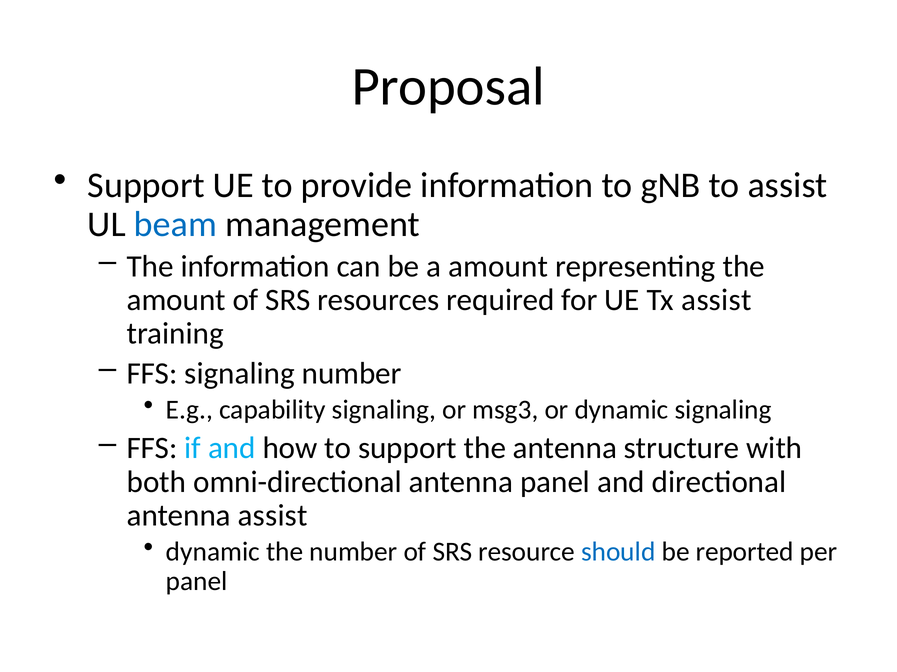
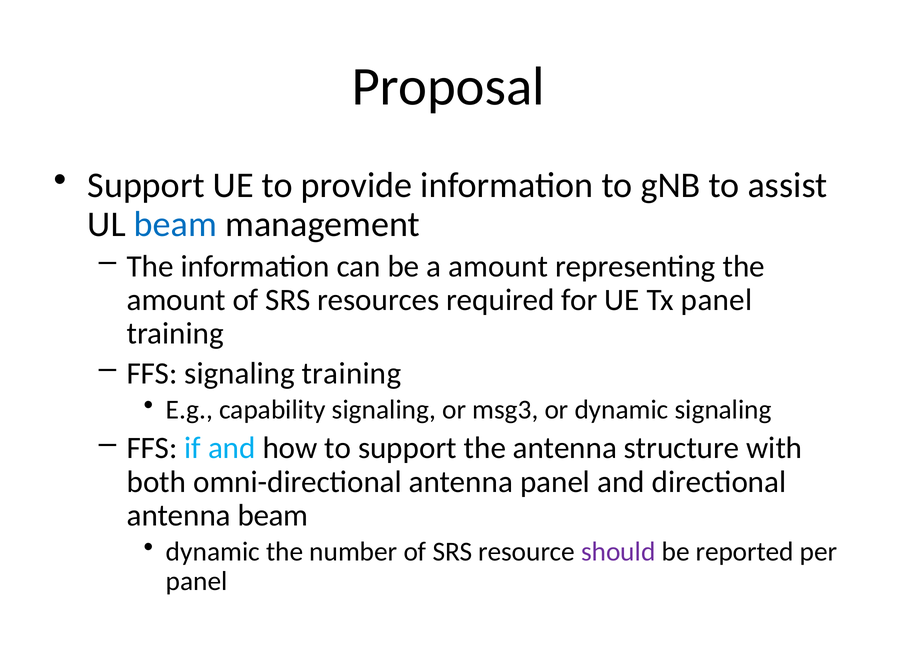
Tx assist: assist -> panel (717, 300)
signaling number: number -> training (351, 374)
antenna assist: assist -> beam (273, 516)
should colour: blue -> purple (618, 552)
